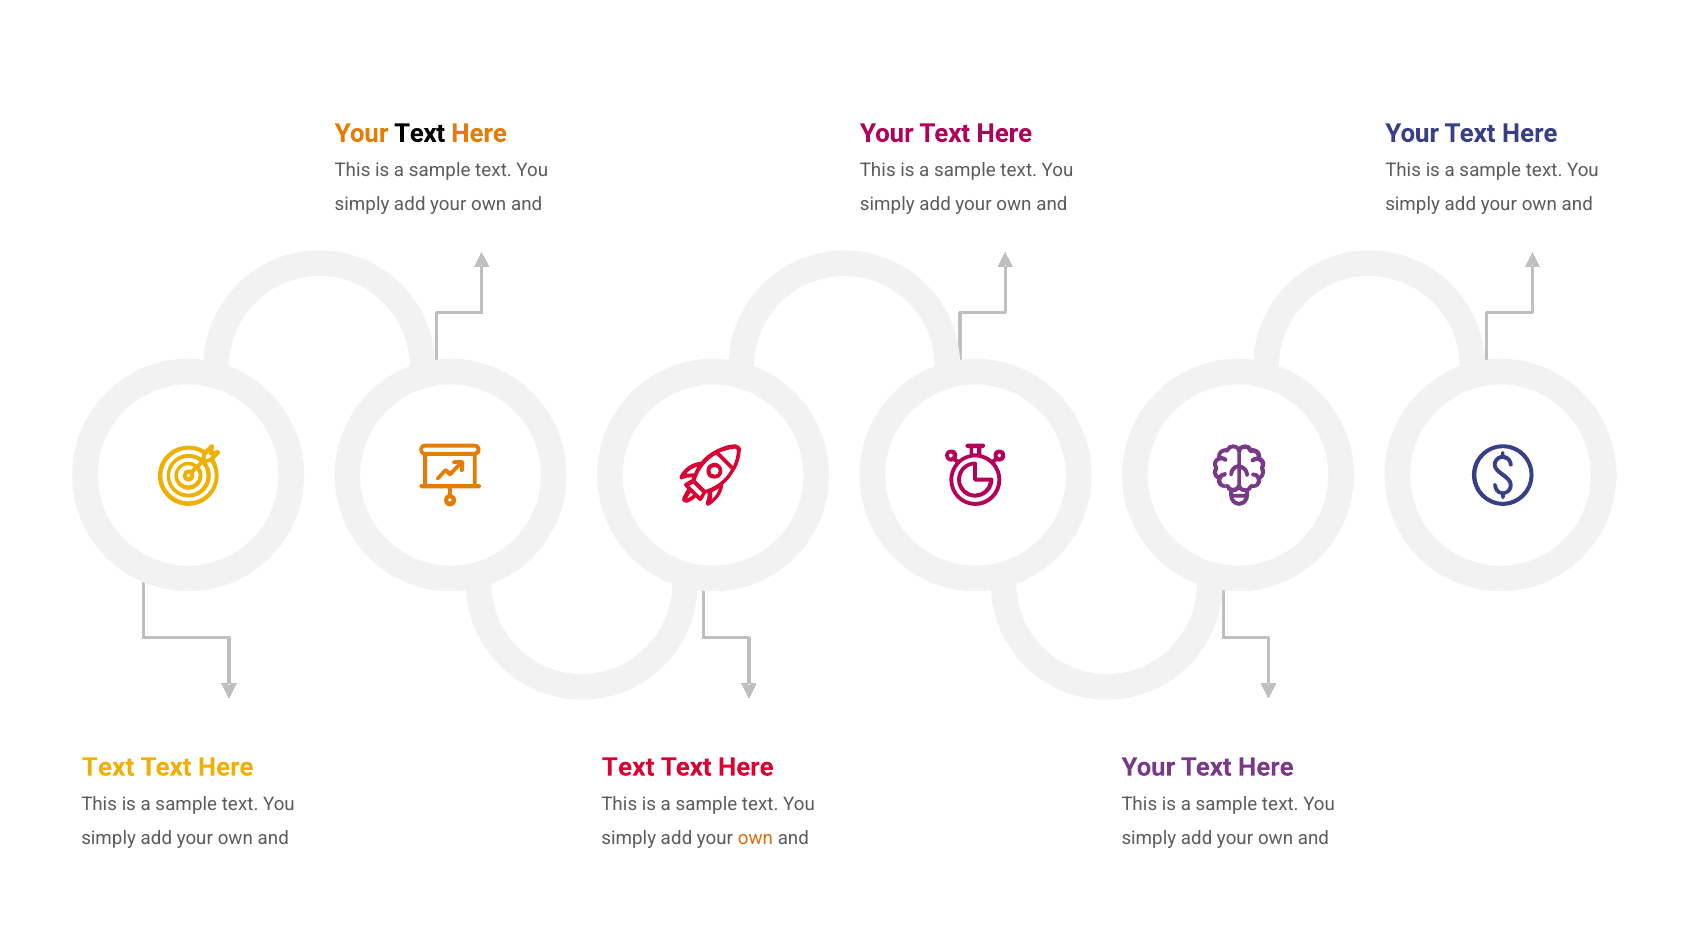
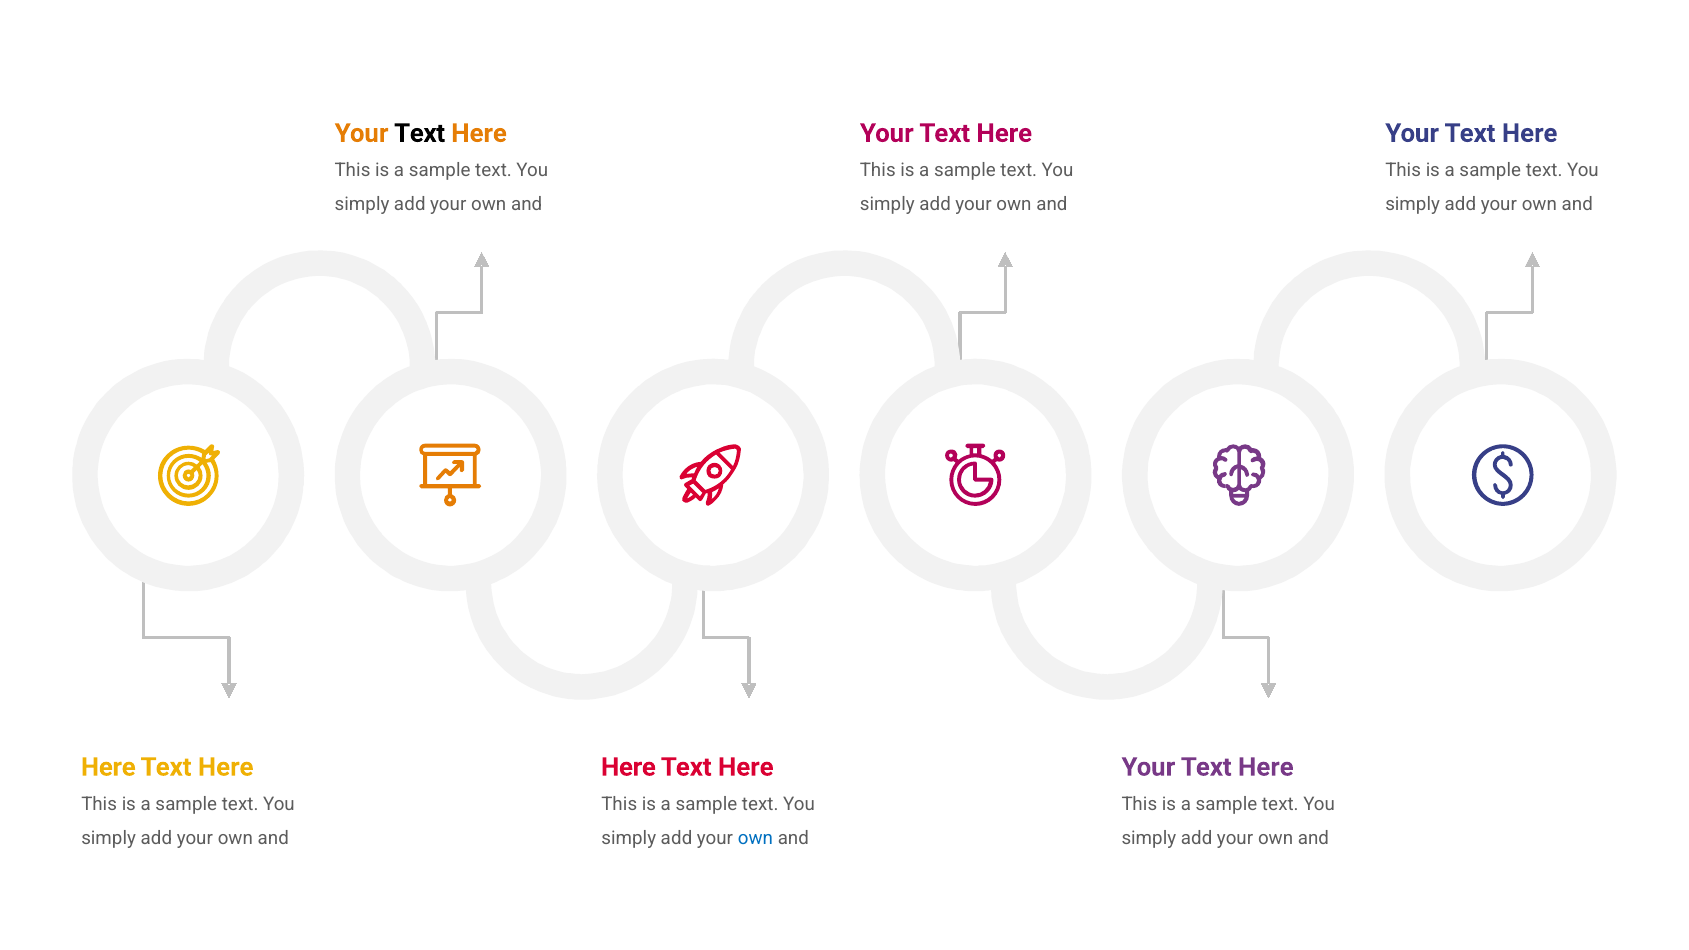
Text: Text -> Here (108, 767)
Text: Text -> Here (628, 767)
own colour: orange -> blue (756, 838)
